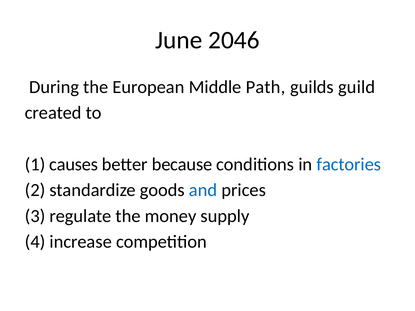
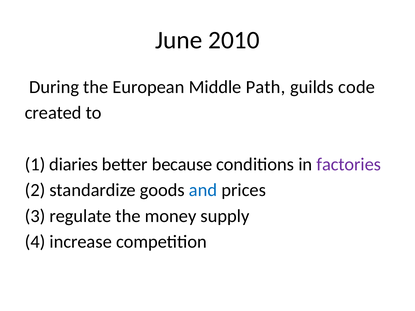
2046: 2046 -> 2010 (234, 40)
guild: guild -> code (357, 87)
causes: causes -> diaries (74, 165)
factories colour: blue -> purple (349, 165)
